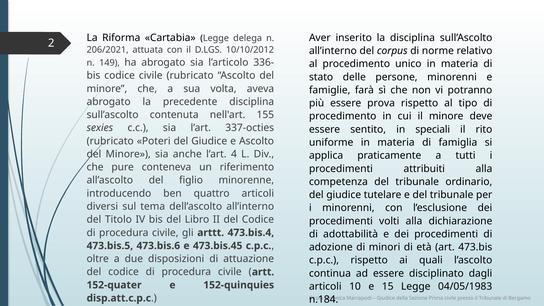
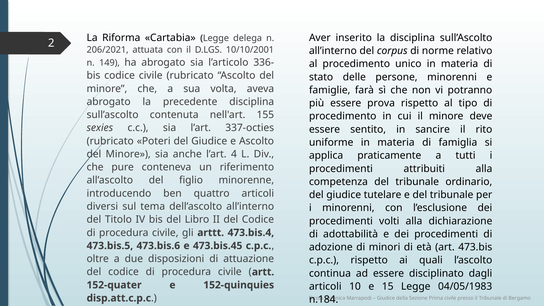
10/10/2012: 10/10/2012 -> 10/10/2001 (250, 50)
speciali: speciali -> sancire (433, 129)
